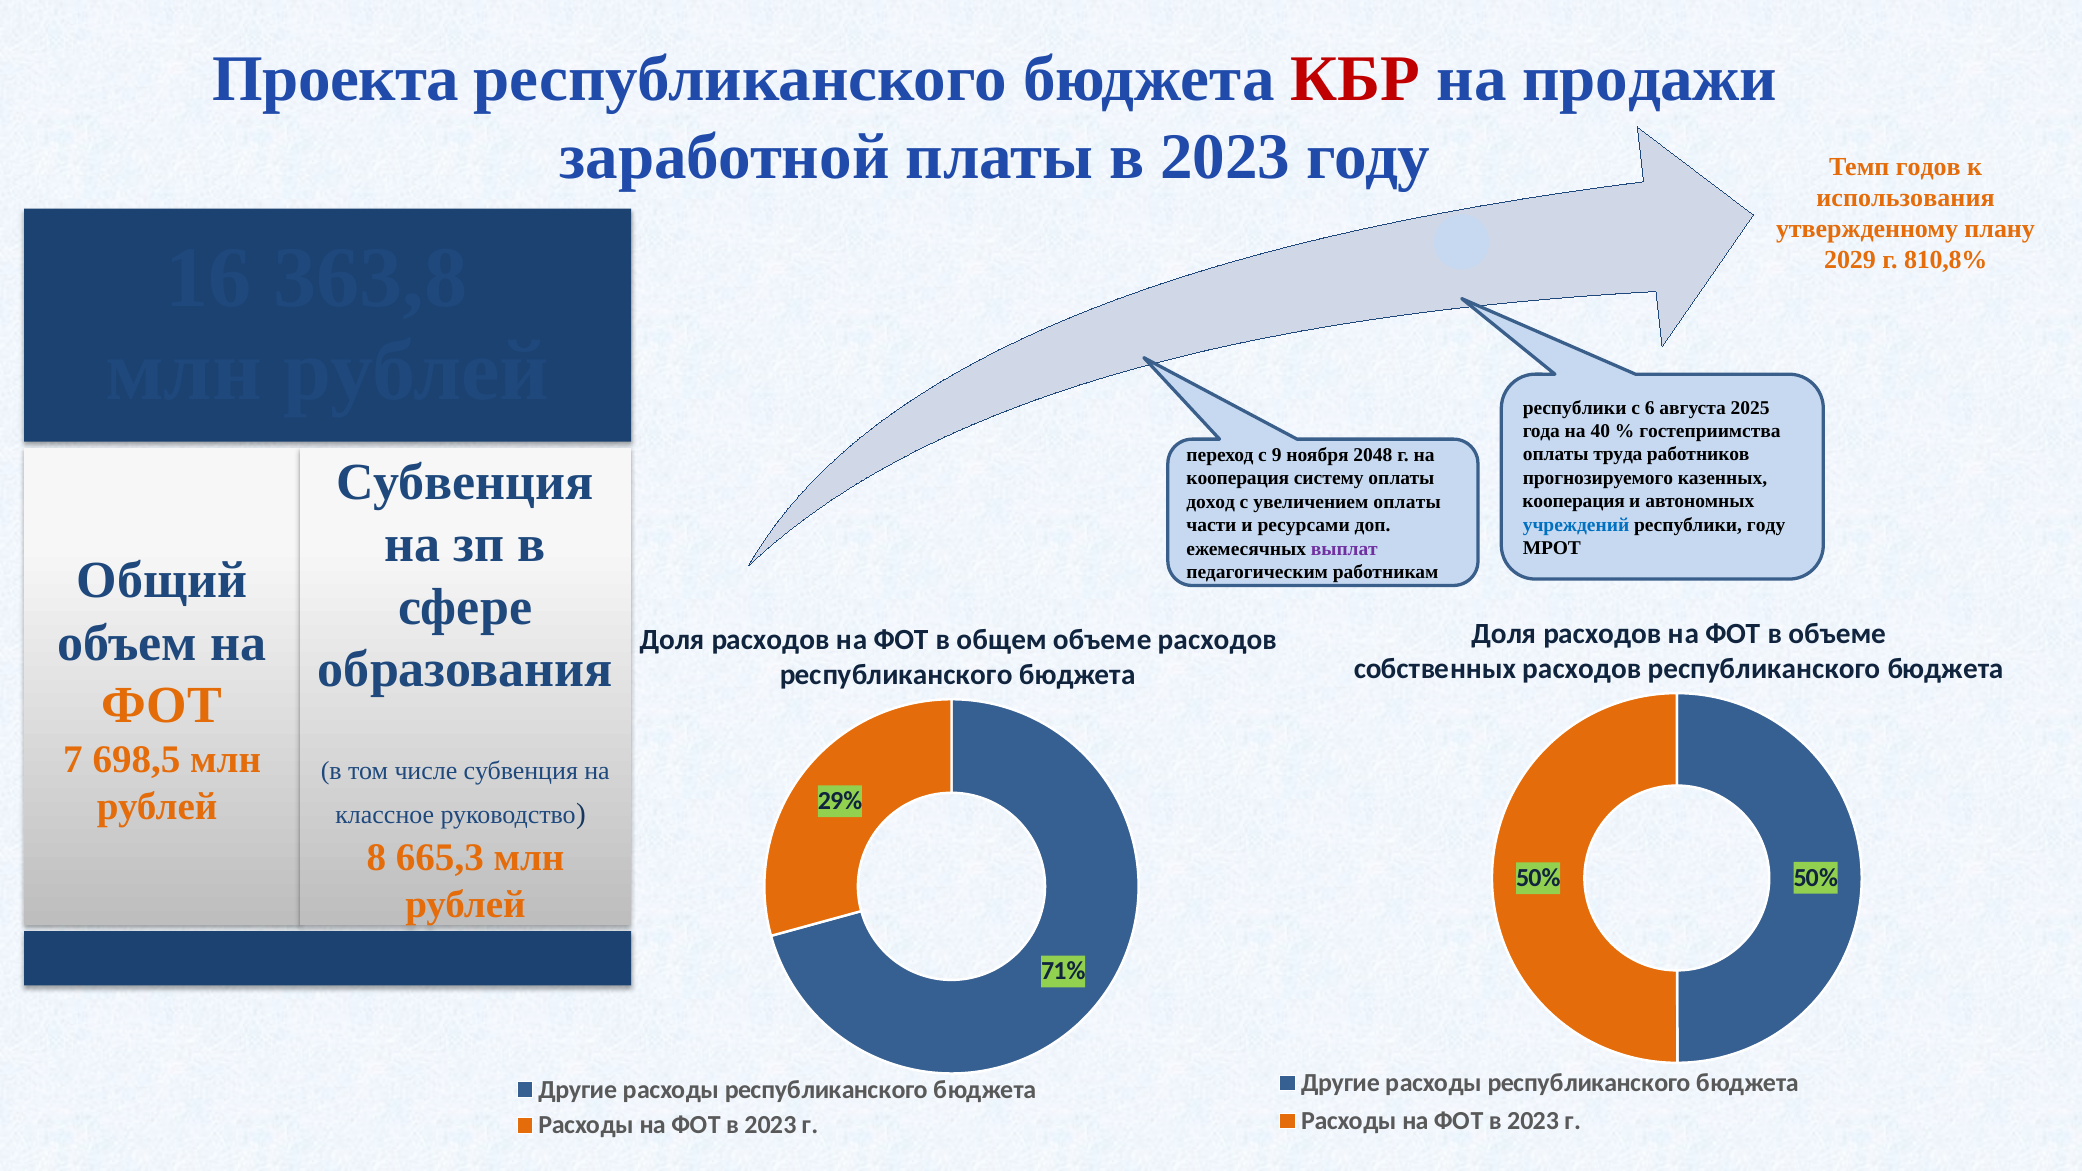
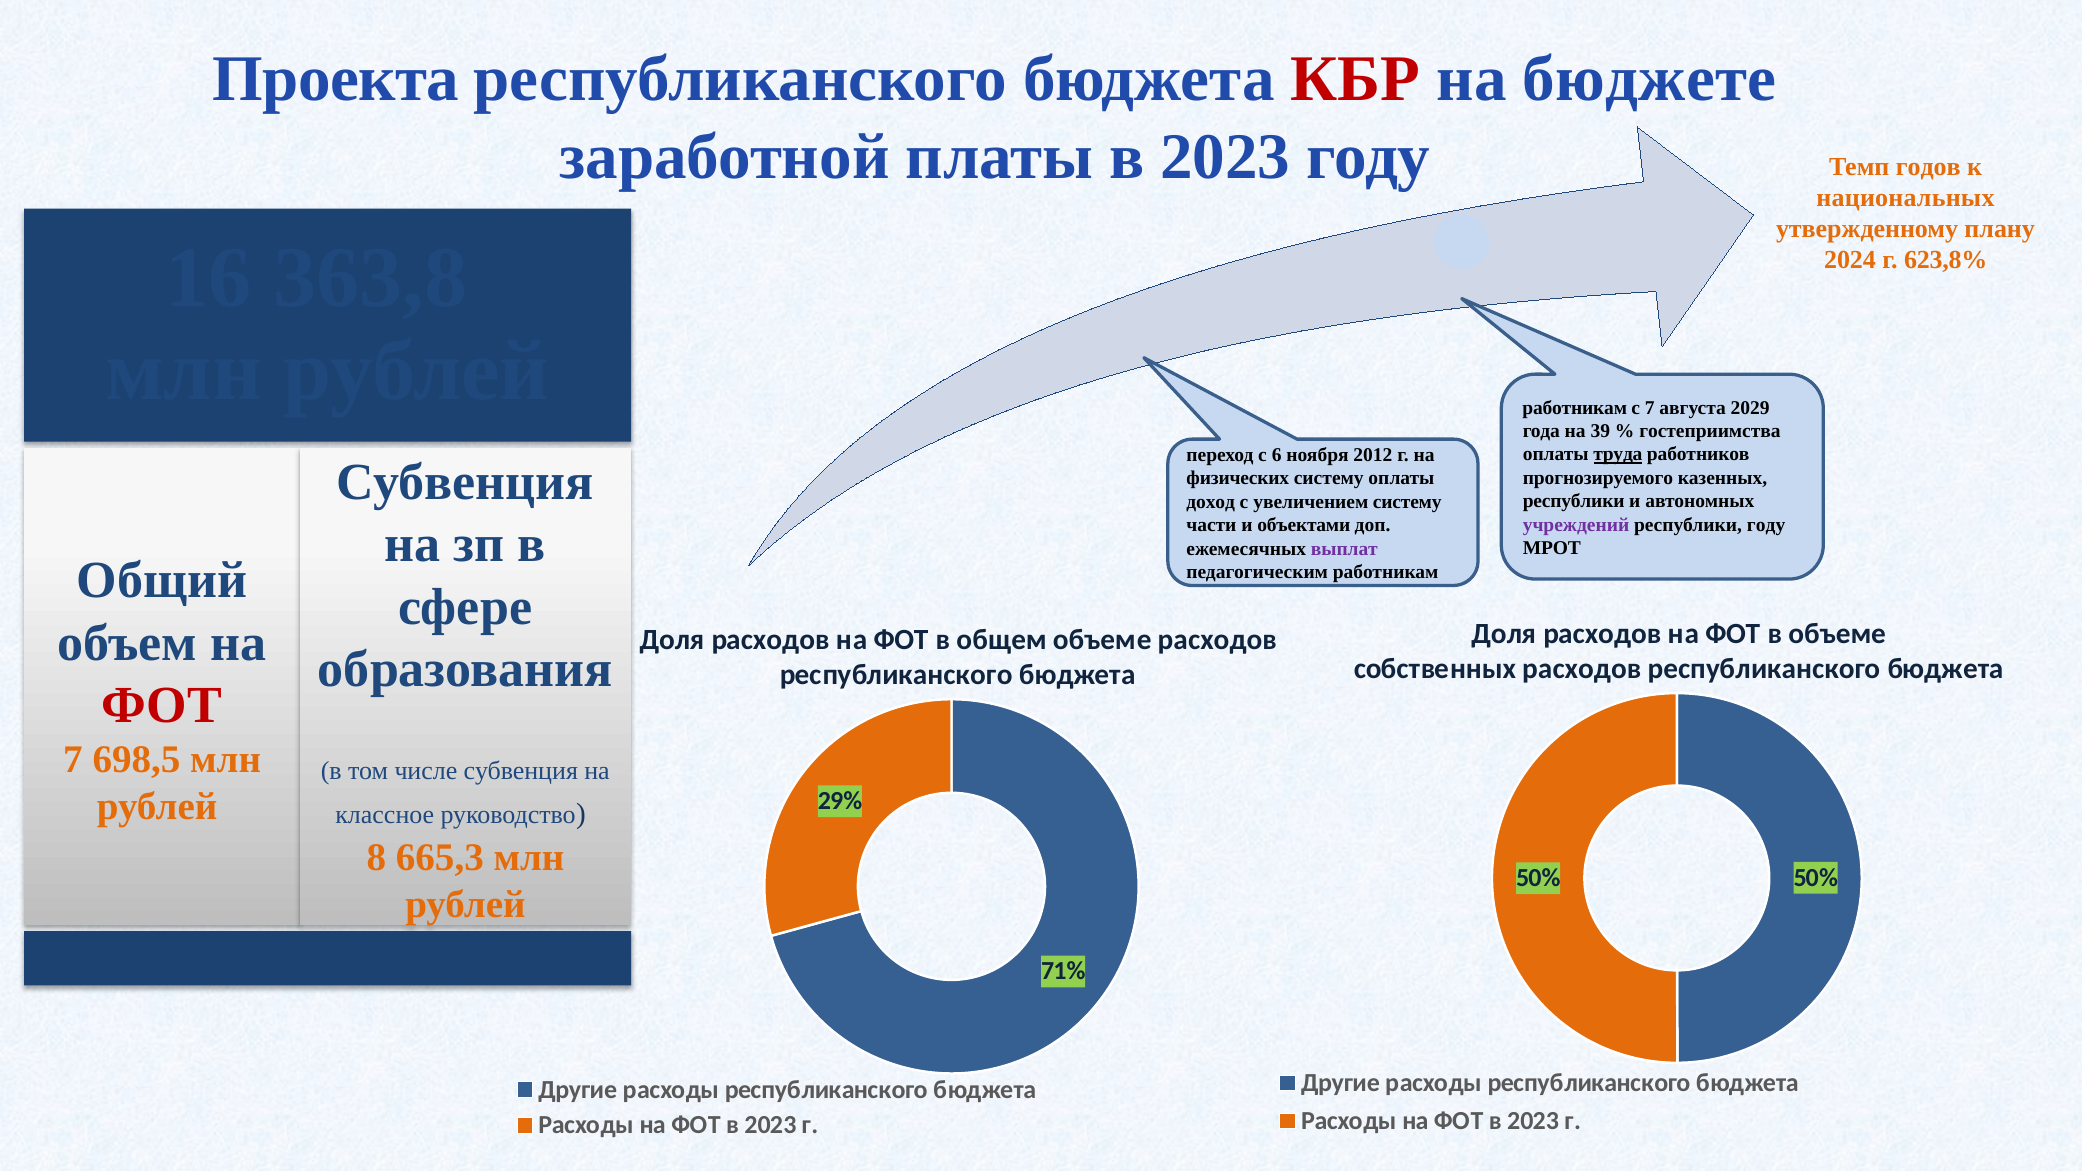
продажи: продажи -> бюджете (1650, 79)
использования: использования -> национальных (1905, 198)
2029: 2029 -> 2024 (1850, 260)
810,8%: 810,8% -> 623,8% (1946, 260)
республики: республики -> работникам (1575, 408)
с 6: 6 -> 7 (1650, 408)
2025: 2025 -> 2029 (1750, 408)
40: 40 -> 39 (1600, 431)
труда underline: none -> present (1618, 455)
9: 9 -> 6 (1277, 455)
2048: 2048 -> 2012 (1373, 455)
кооперация: кооперация -> физических (1238, 479)
кооперация: кооперация -> республики (1574, 501)
увеличением оплаты: оплаты -> систему (1407, 502)
учреждений colour: blue -> purple (1576, 525)
ресурсами: ресурсами -> объектами (1304, 525)
ФОТ colour: orange -> red (162, 706)
